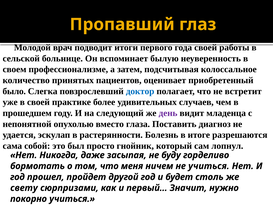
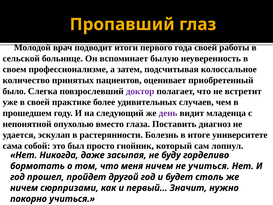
доктор colour: blue -> purple (140, 91)
разрешаются: разрешаются -> университете (240, 135)
свету: свету -> ничем (24, 188)
